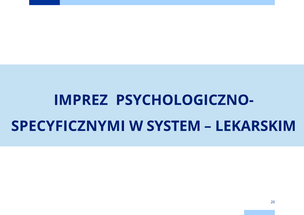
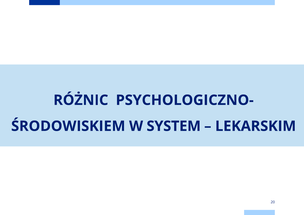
IMPREZ: IMPREZ -> RÓŻNIC (81, 100)
SPECYFICZNYMI: SPECYFICZNYMI -> ŚRODOWISKIEM (68, 126)
